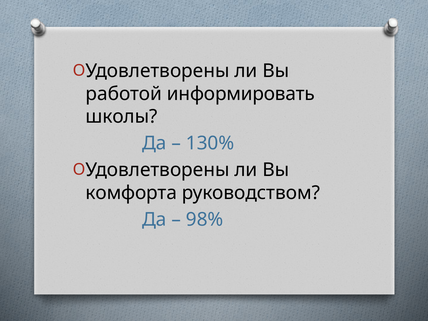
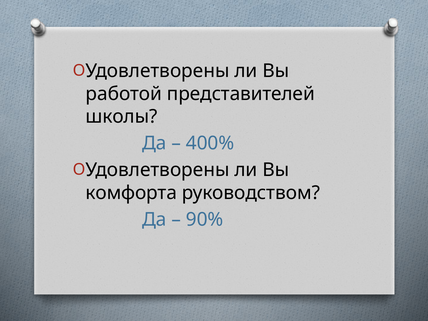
информировать: информировать -> представителей (241, 94)
130%: 130% -> 400% (210, 143)
98%: 98% -> 90% (205, 219)
